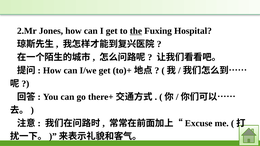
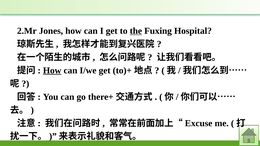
How underline: none -> present (52, 71)
